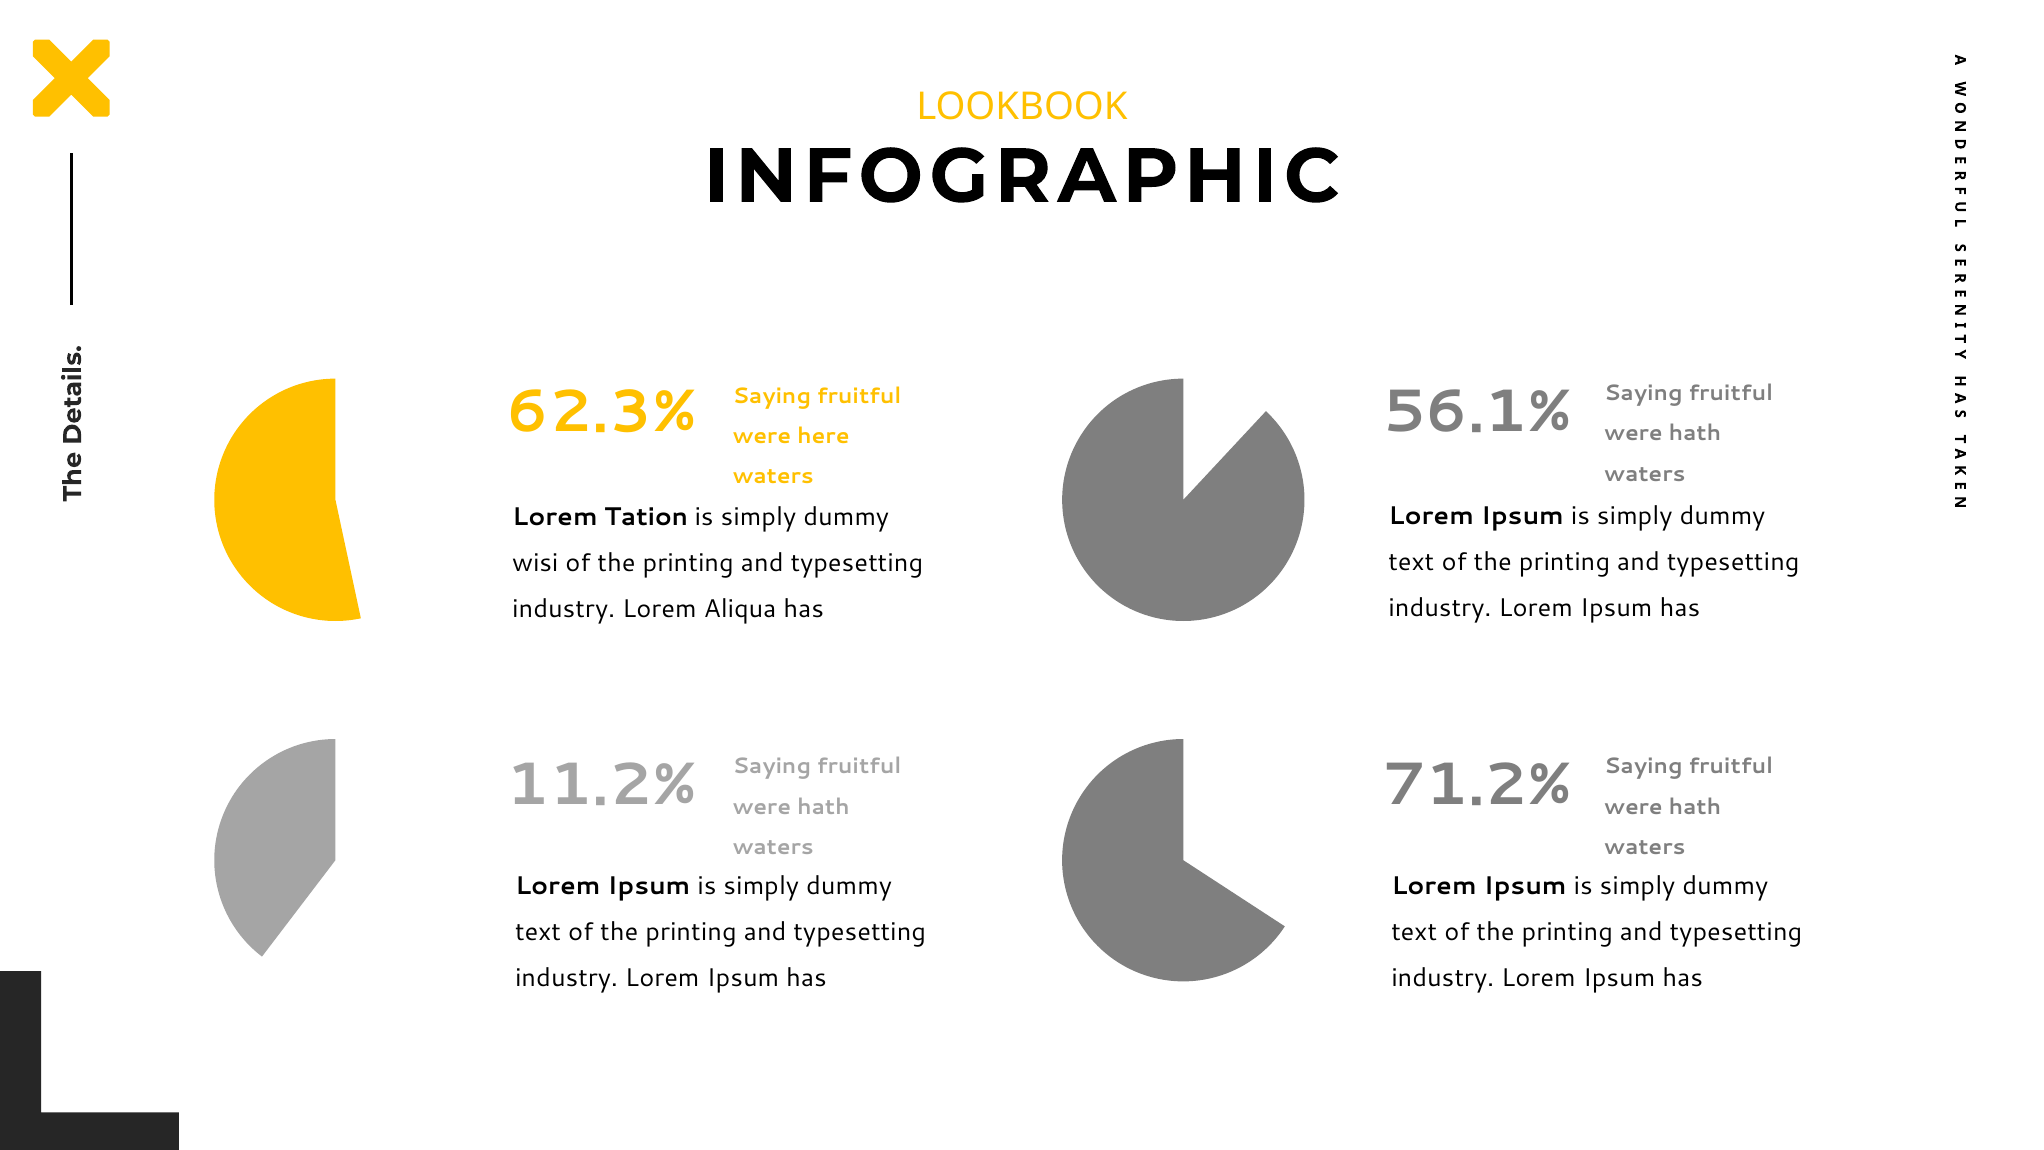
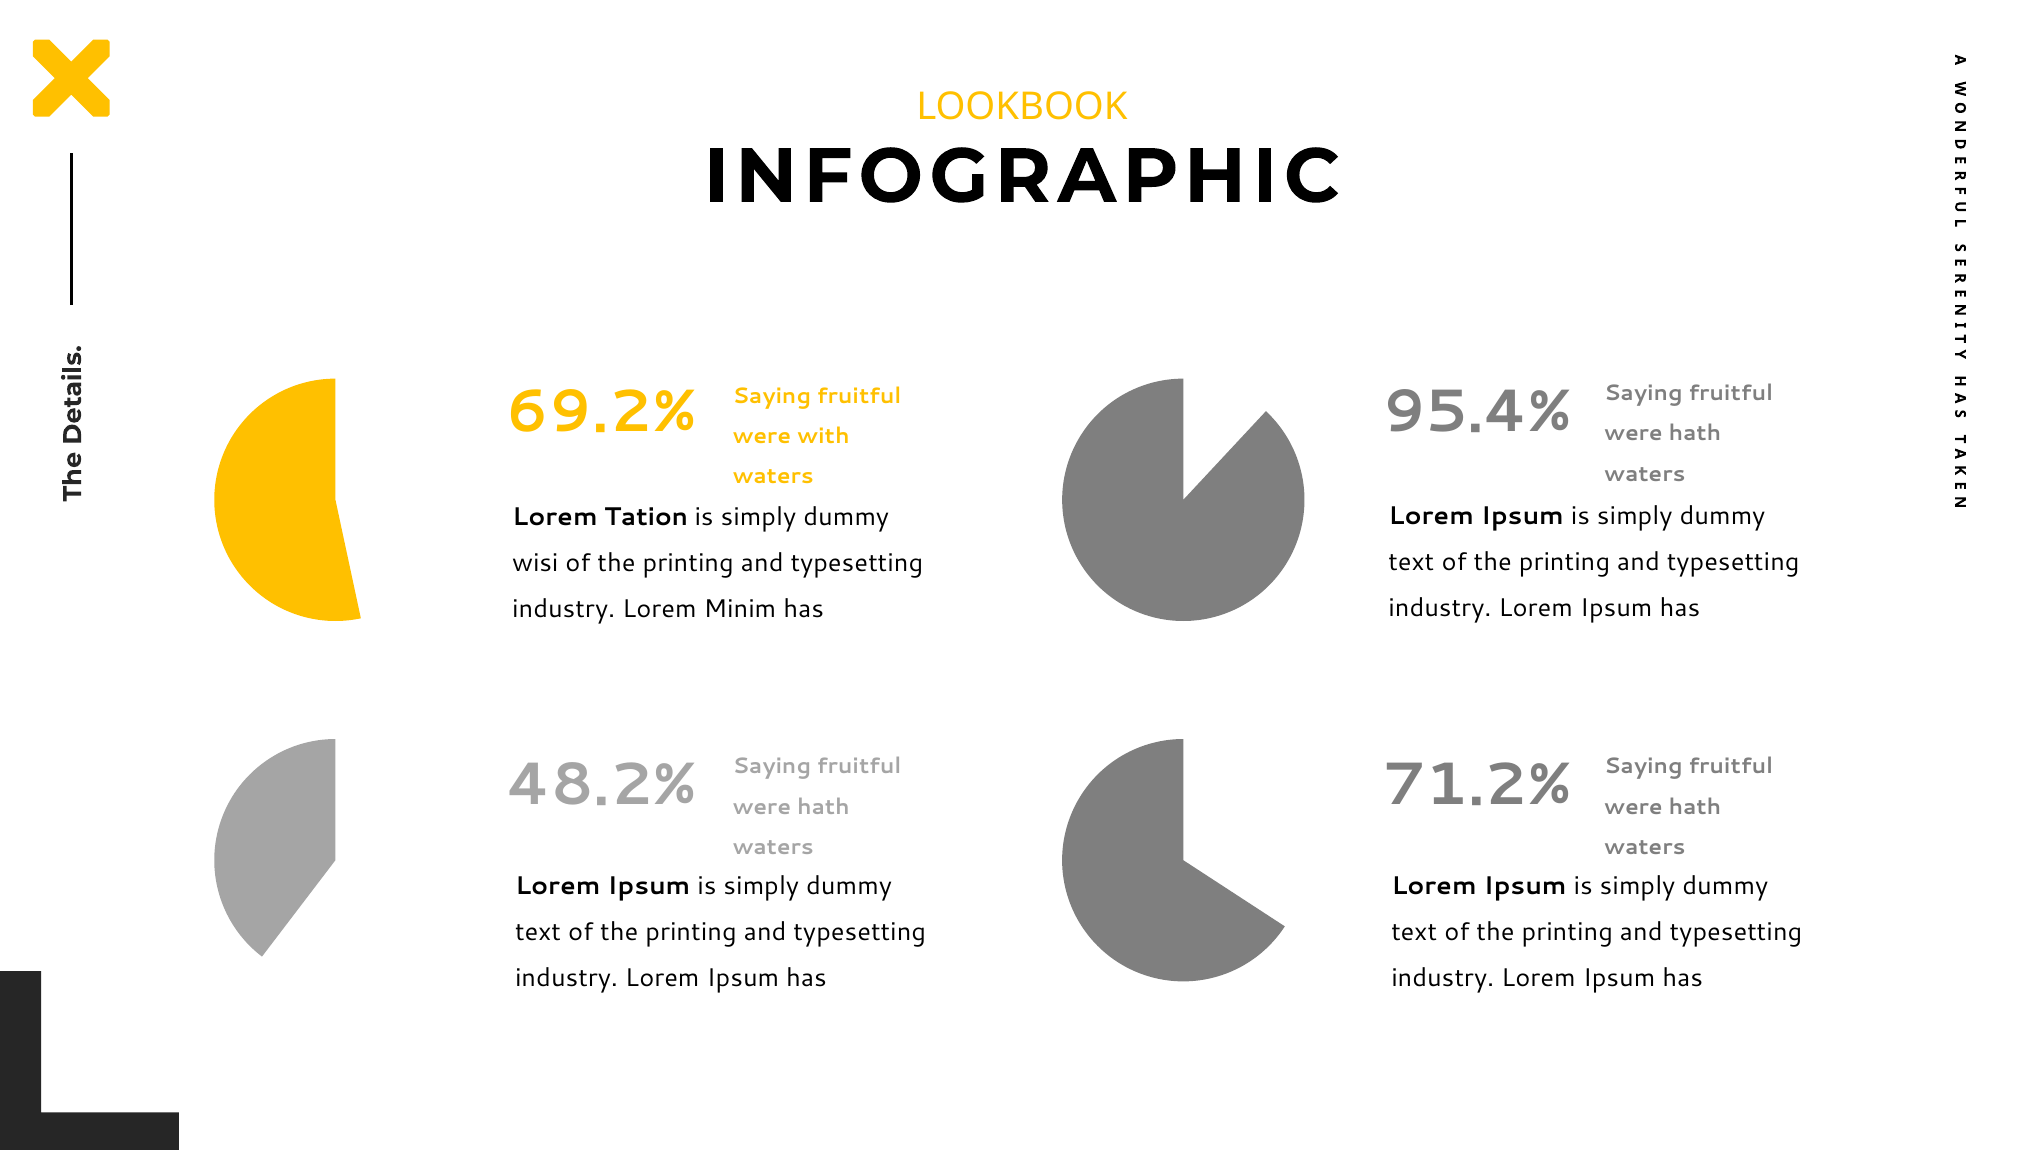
62.3%: 62.3% -> 69.2% (601, 412)
56.1%: 56.1% -> 95.4% (1477, 412)
here: here -> with (823, 436)
Aliqua: Aliqua -> Minim (740, 609)
11.2%: 11.2% -> 48.2% (602, 785)
